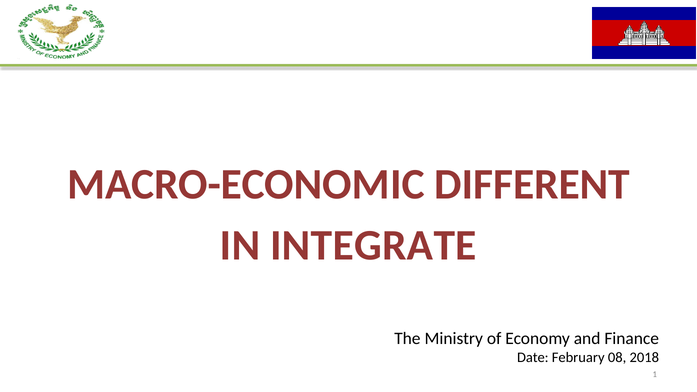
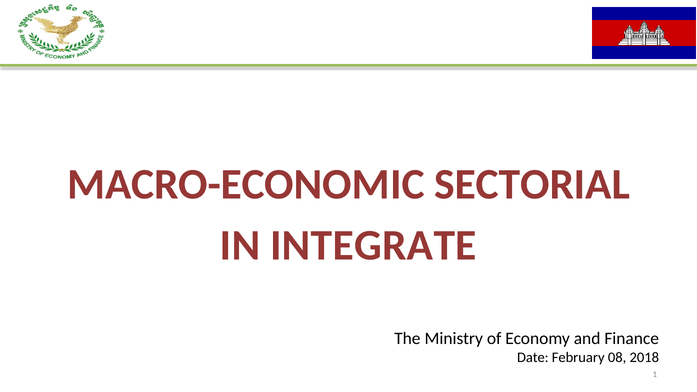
DIFFERENT: DIFFERENT -> SECTORIAL (532, 184)
